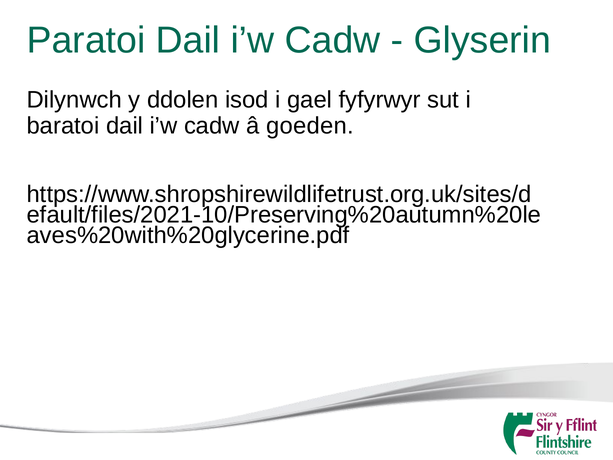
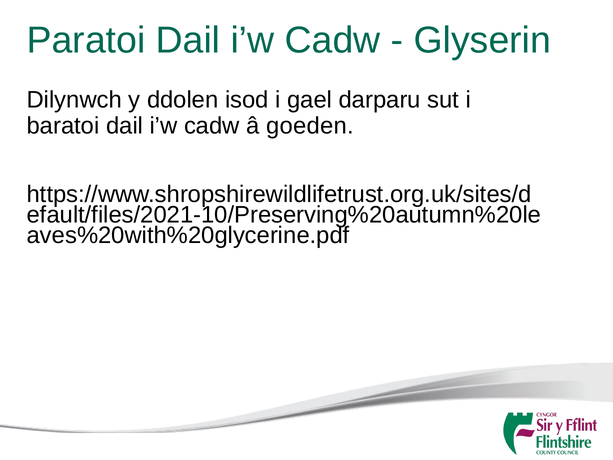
fyfyrwyr: fyfyrwyr -> darparu (380, 100)
